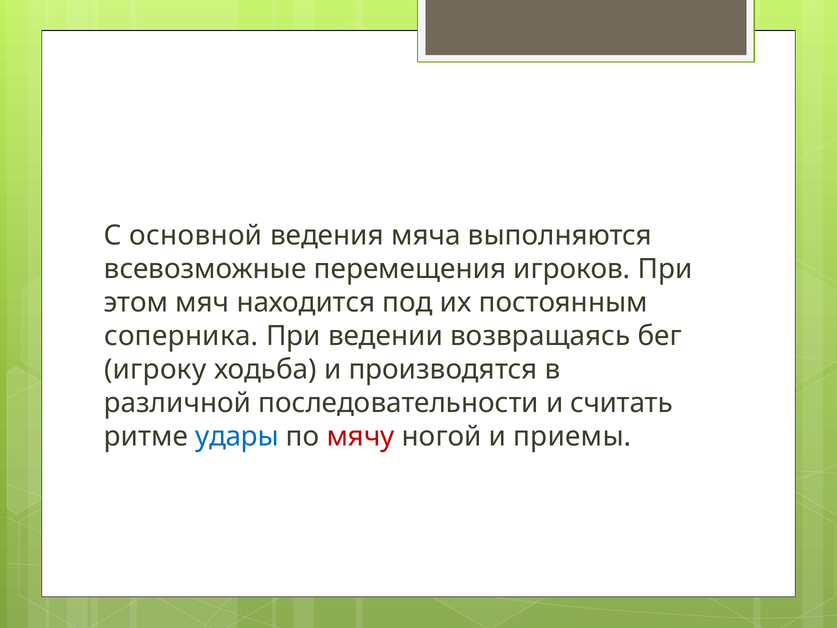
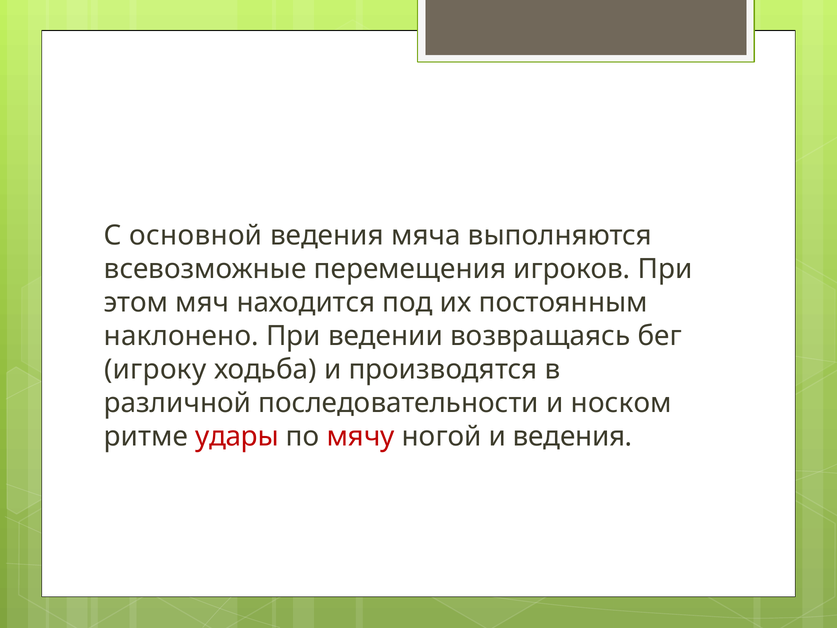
соперника: соперника -> наклонено (181, 336)
считать: считать -> носком (621, 403)
удары colour: blue -> red (237, 436)
и приемы: приемы -> ведения (573, 436)
